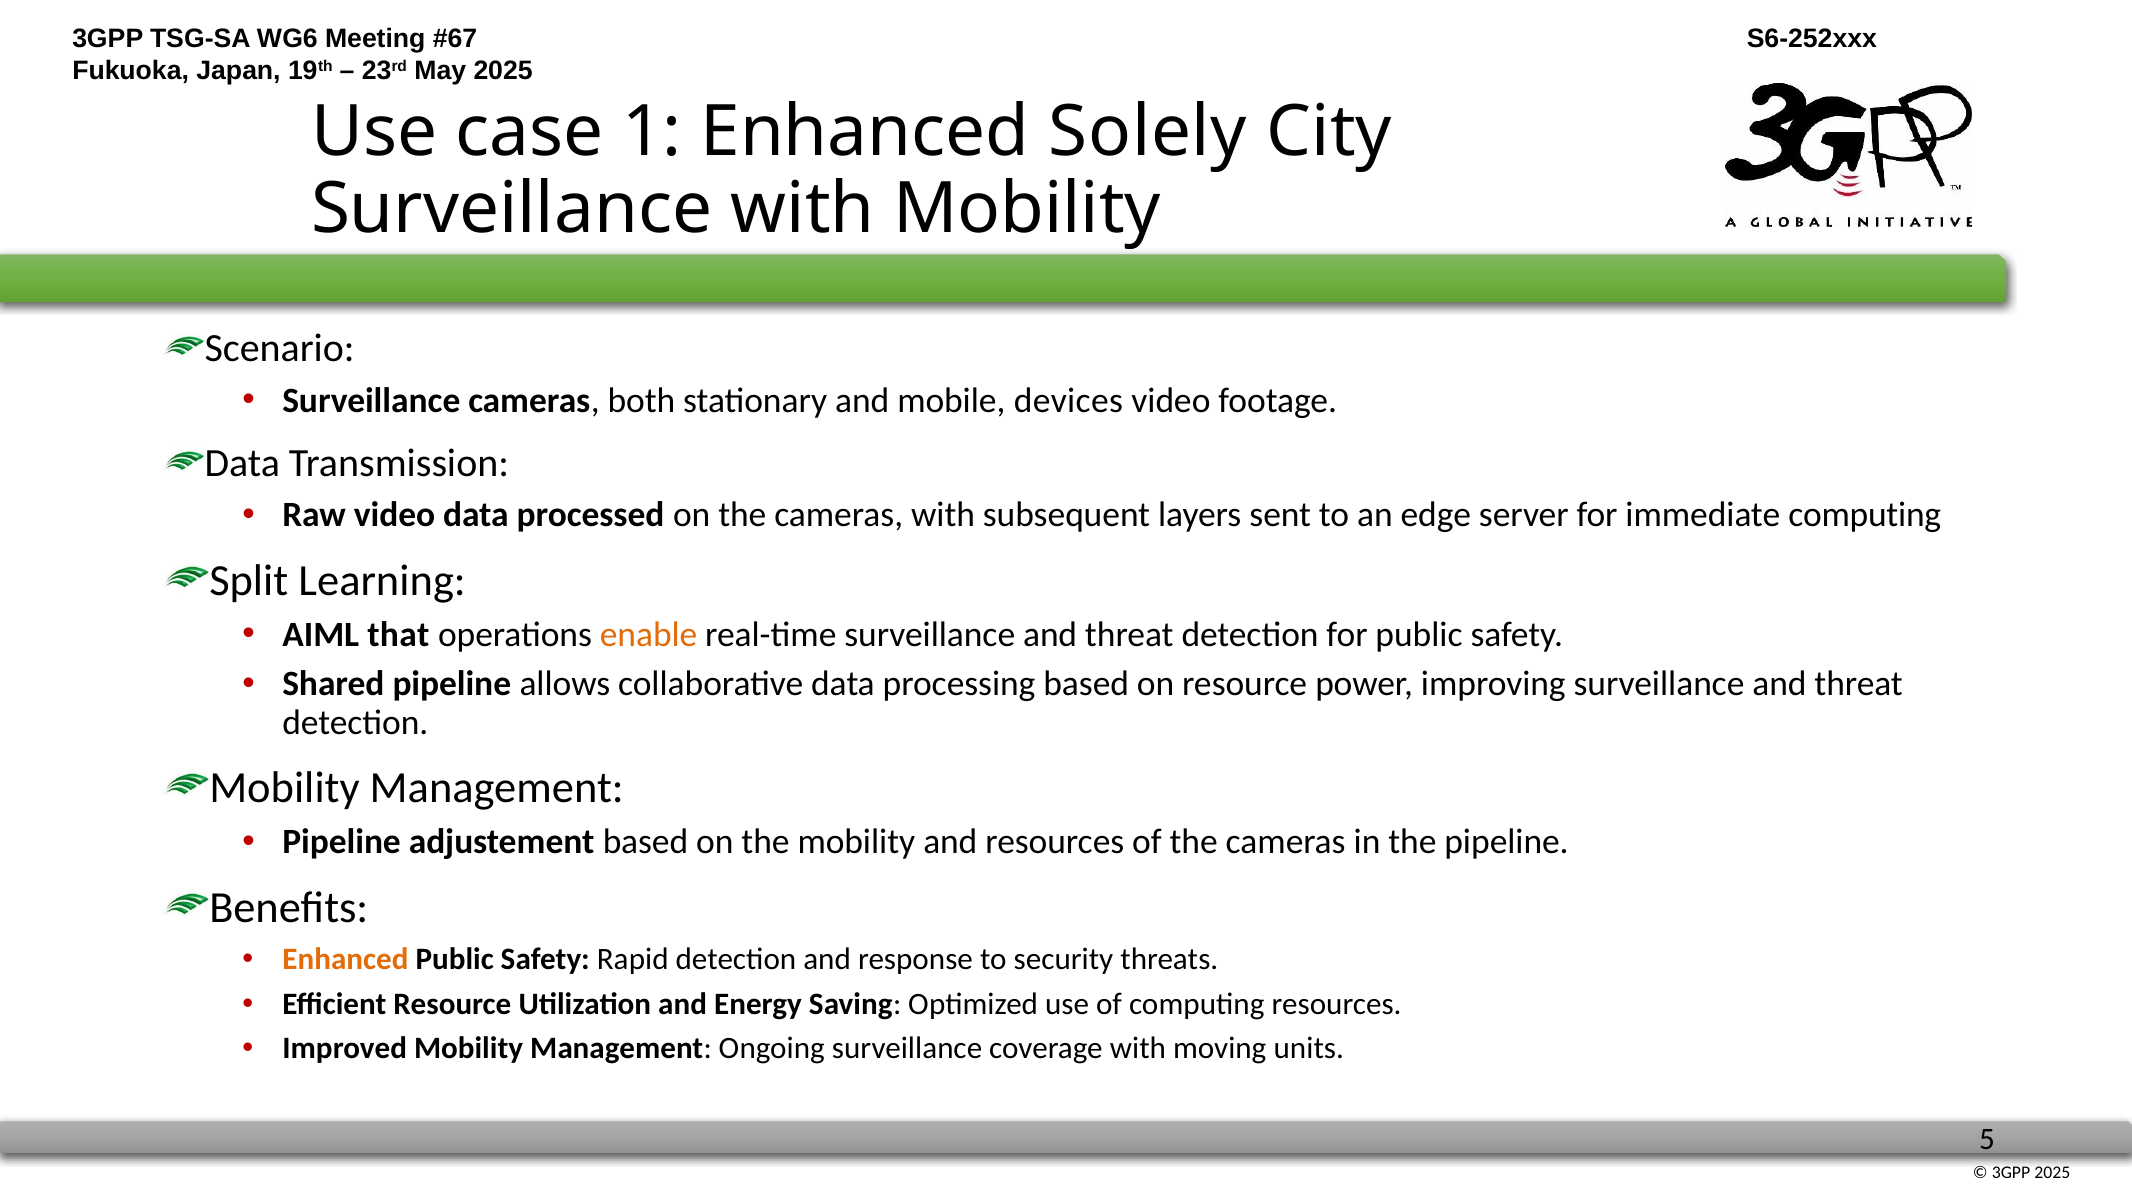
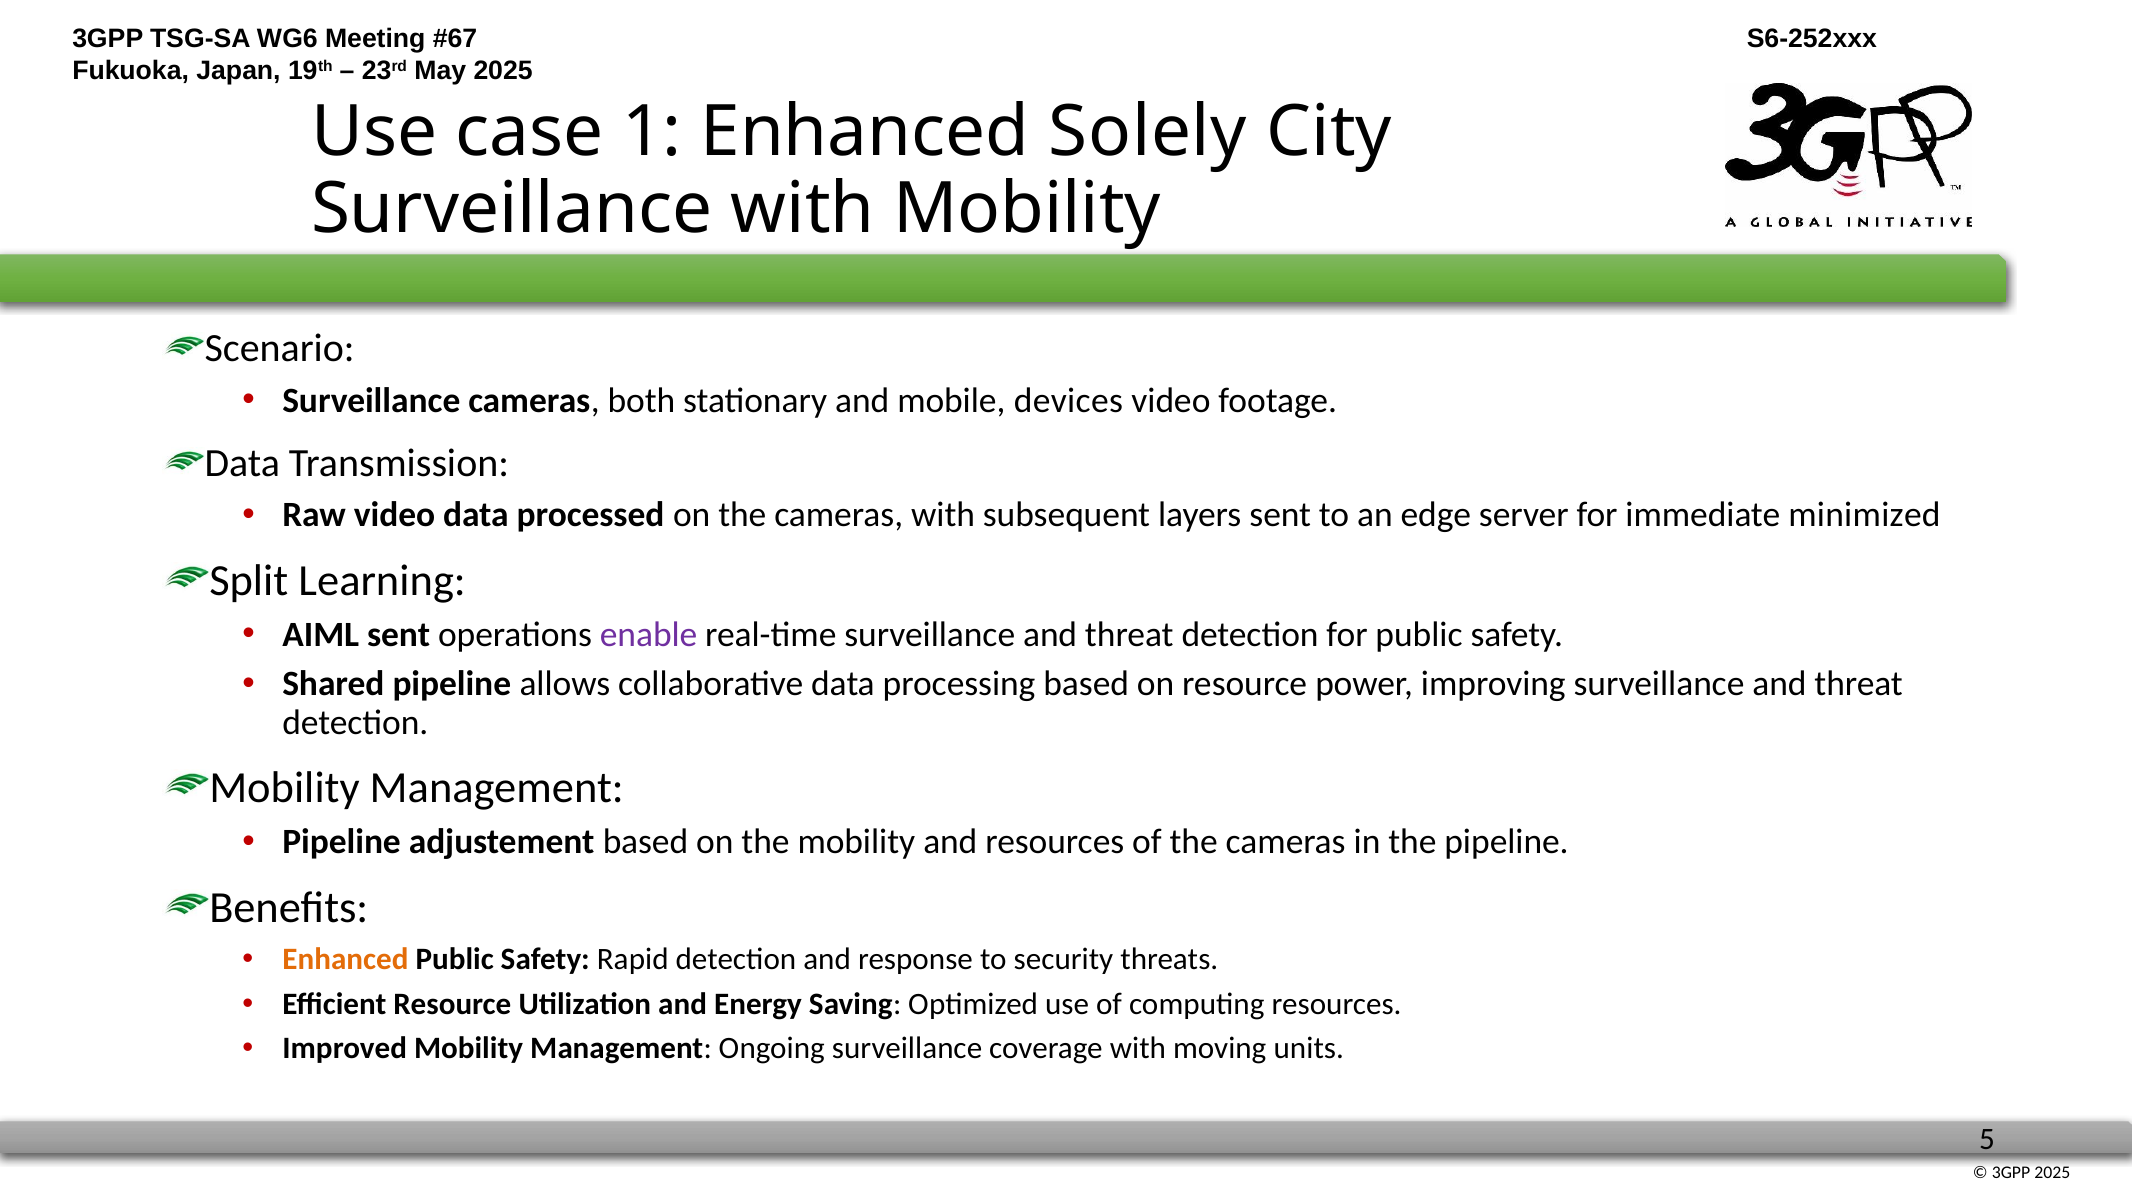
immediate computing: computing -> minimized (1864, 515)
AIML that: that -> sent (399, 635)
enable colour: orange -> purple (649, 635)
